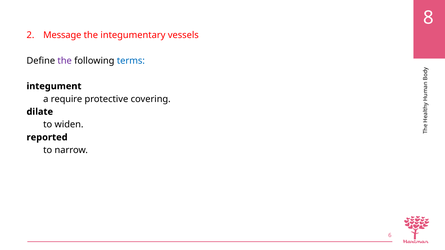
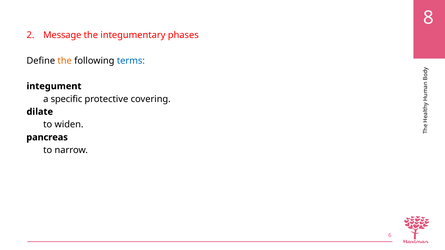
vessels: vessels -> phases (183, 35)
the colour: purple -> orange (65, 61)
require: require -> specific (67, 99)
reported: reported -> pancreas (47, 137)
